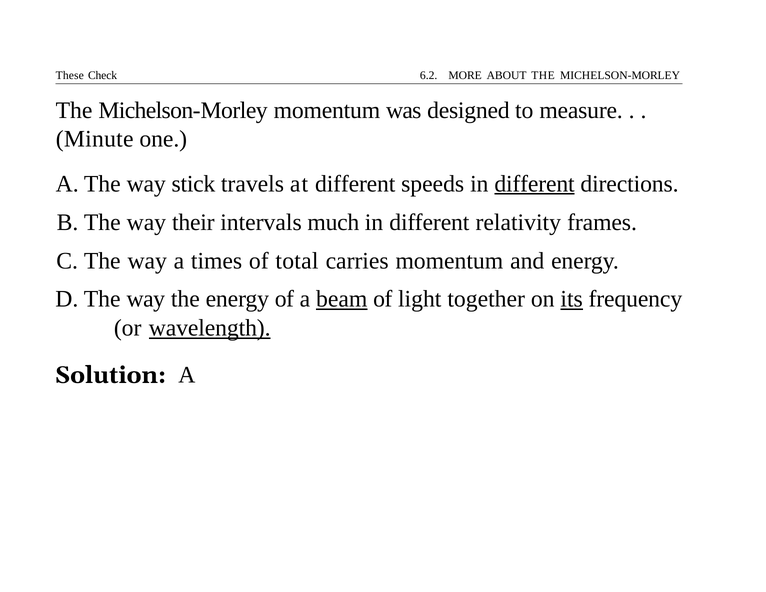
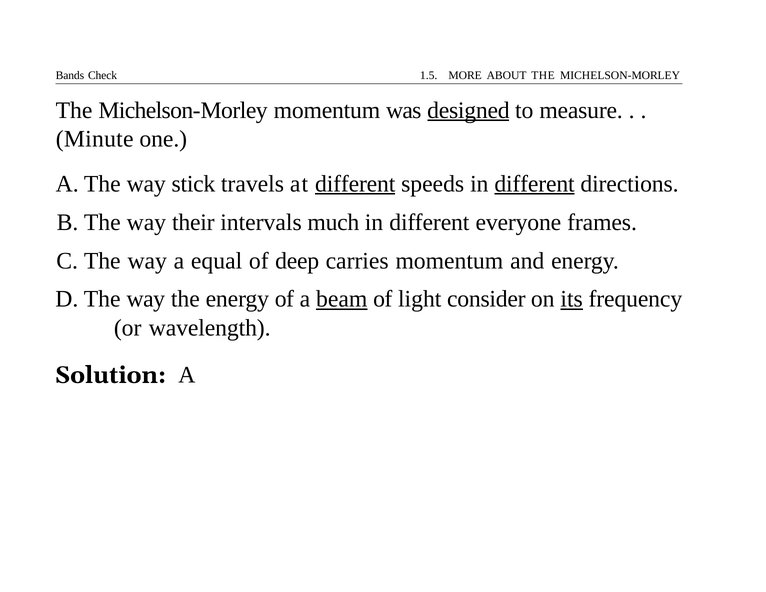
These: These -> Bands (70, 76)
6.2: 6.2 -> 1.5 (429, 76)
designed underline: none -> present (468, 110)
different underline: none -> present (355, 184)
relativity: relativity -> everyone (518, 222)
times: times -> equal (217, 261)
total: total -> deep (297, 261)
together: together -> consider (486, 299)
wavelength underline: present -> none (210, 328)
